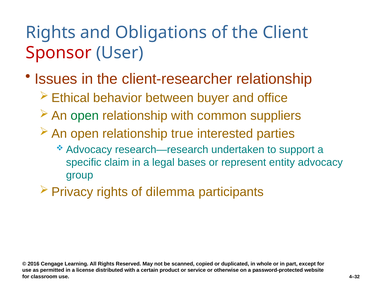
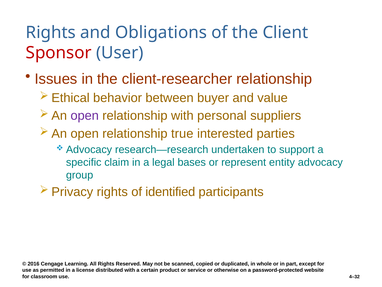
office: office -> value (273, 98)
open colour: green -> purple (85, 115)
common: common -> personal (222, 115)
dilemma: dilemma -> identified (170, 191)
